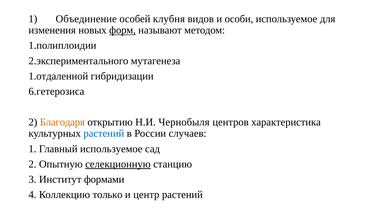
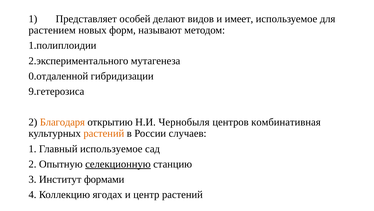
Объединение: Объединение -> Представляет (86, 19)
клубня: клубня -> делают (169, 19)
особи: особи -> имеет (239, 19)
изменения: изменения -> растением (52, 30)
форм underline: present -> none (122, 30)
1.отдаленной: 1.отдаленной -> 0.отдаленной (58, 76)
6.гетерозиса: 6.гетерозиса -> 9.гетерозиса (56, 91)
характеристика: характеристика -> комбинативная (286, 122)
растений colour: blue -> orange (104, 133)
только: только -> ягодах (108, 194)
